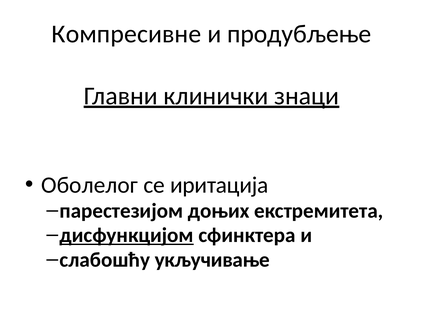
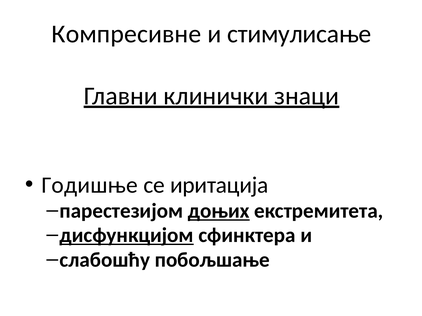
продубљење: продубљење -> стимулисање (299, 34)
Оболелог: Оболелог -> Годишње (90, 186)
доњих underline: none -> present (219, 211)
укључивање: укључивање -> побољшање (212, 260)
